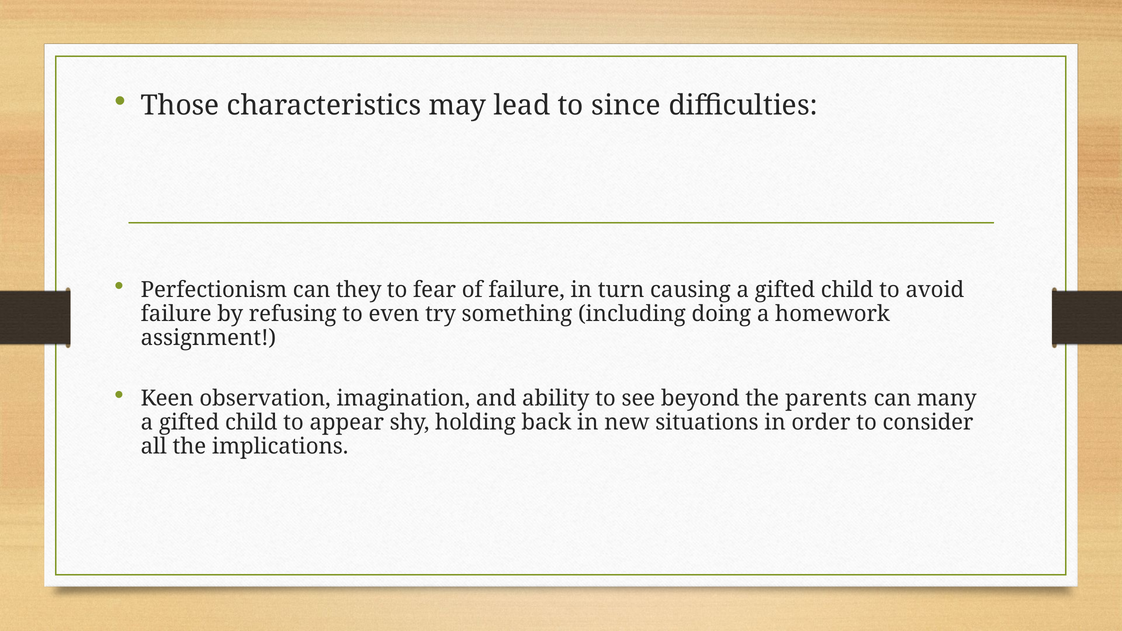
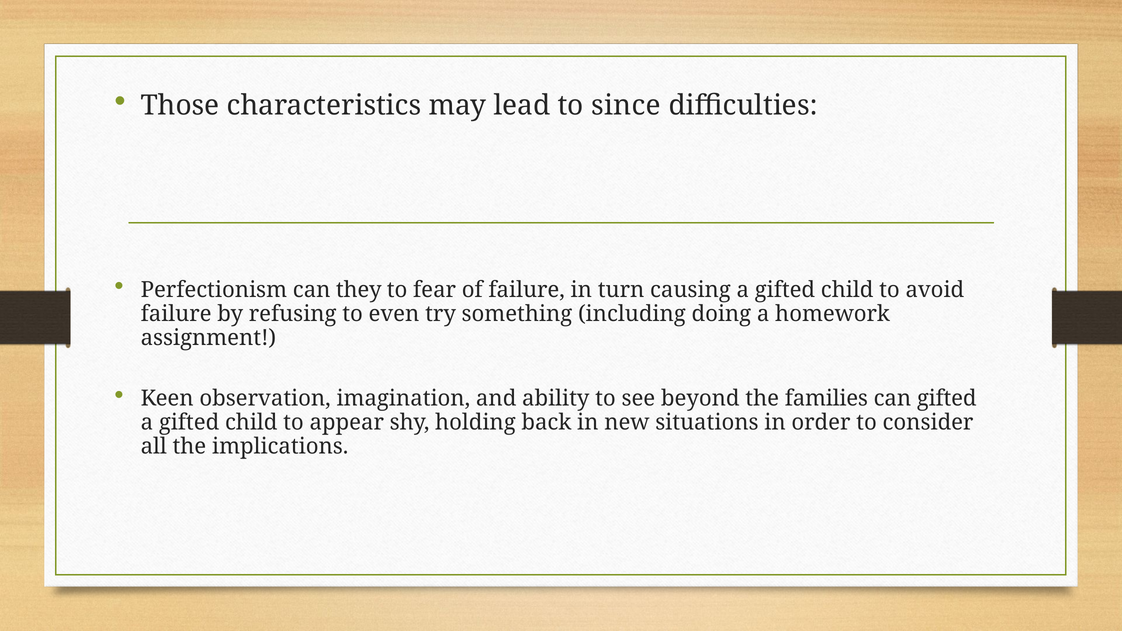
parents: parents -> families (826, 399)
can many: many -> gifted (947, 399)
